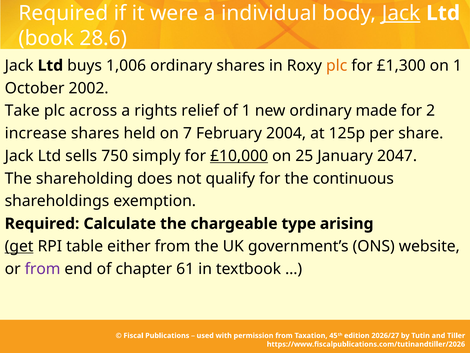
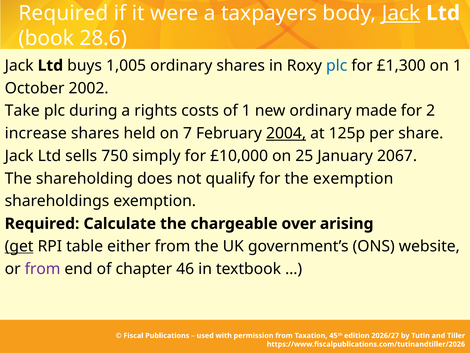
individual: individual -> taxpayers (269, 13)
1,006: 1,006 -> 1,005 (126, 65)
plc colour: orange -> blue (337, 65)
across: across -> during (93, 111)
relief: relief -> costs (200, 111)
2004 underline: none -> present (286, 133)
£10,000 underline: present -> none (239, 156)
2047: 2047 -> 2067 (397, 156)
the continuous: continuous -> exemption (353, 178)
type: type -> over (299, 223)
61: 61 -> 46 (185, 268)
